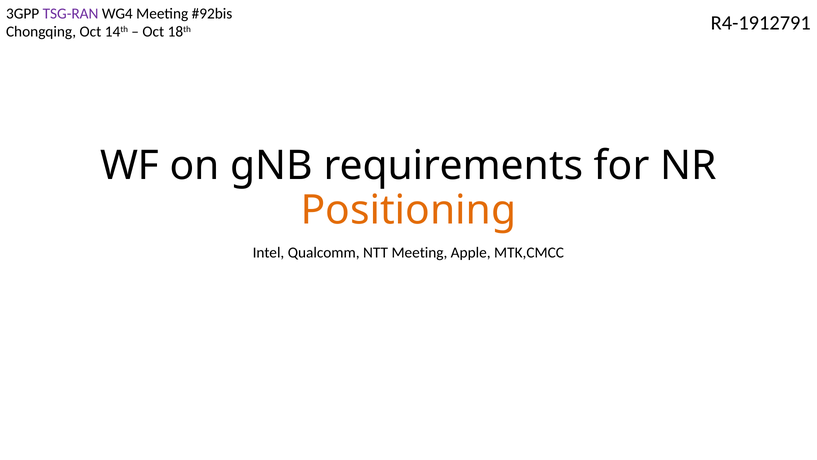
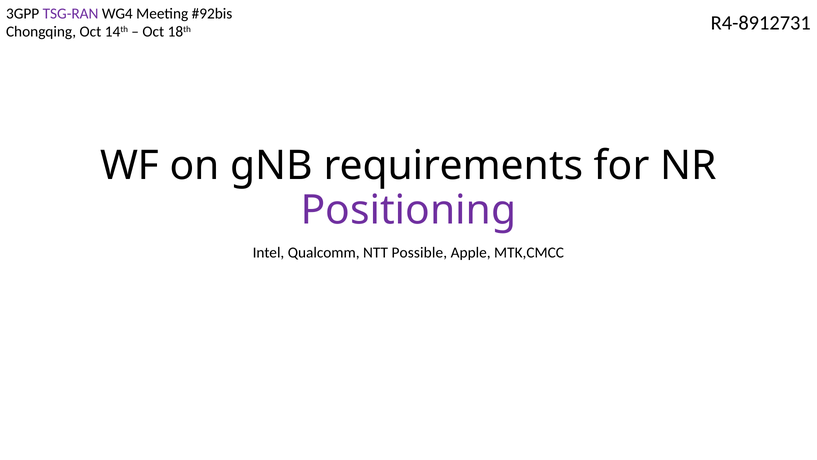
R4-1912791: R4-1912791 -> R4-8912731 (761, 23)
Positioning colour: orange -> purple (408, 210)
NTT Meeting: Meeting -> Possible (419, 253)
